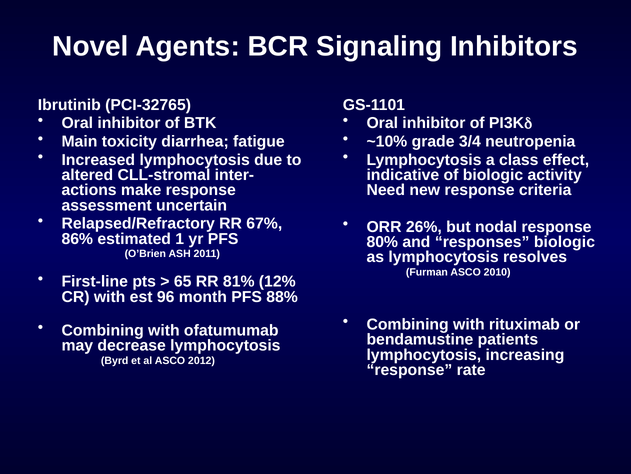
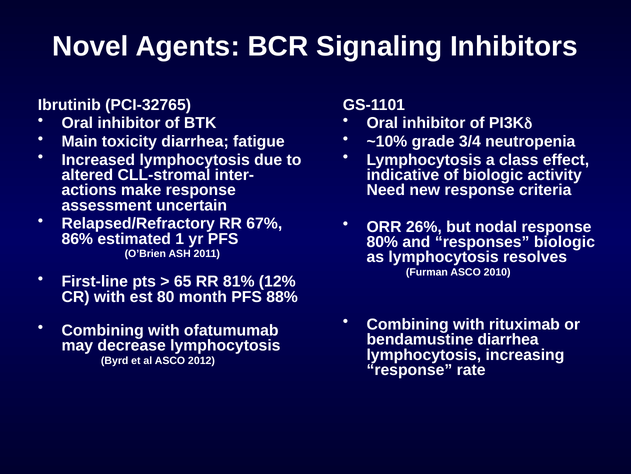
96: 96 -> 80 (166, 296)
bendamustine patients: patients -> diarrhea (508, 339)
